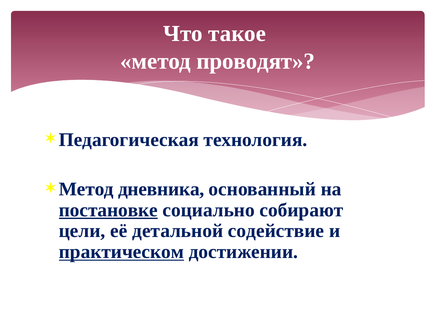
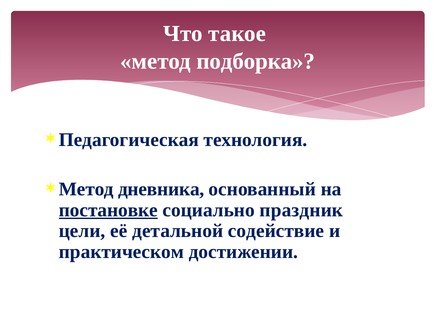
проводят: проводят -> подборка (256, 61)
собирают: собирают -> праздник (301, 210)
практическом underline: present -> none (121, 252)
